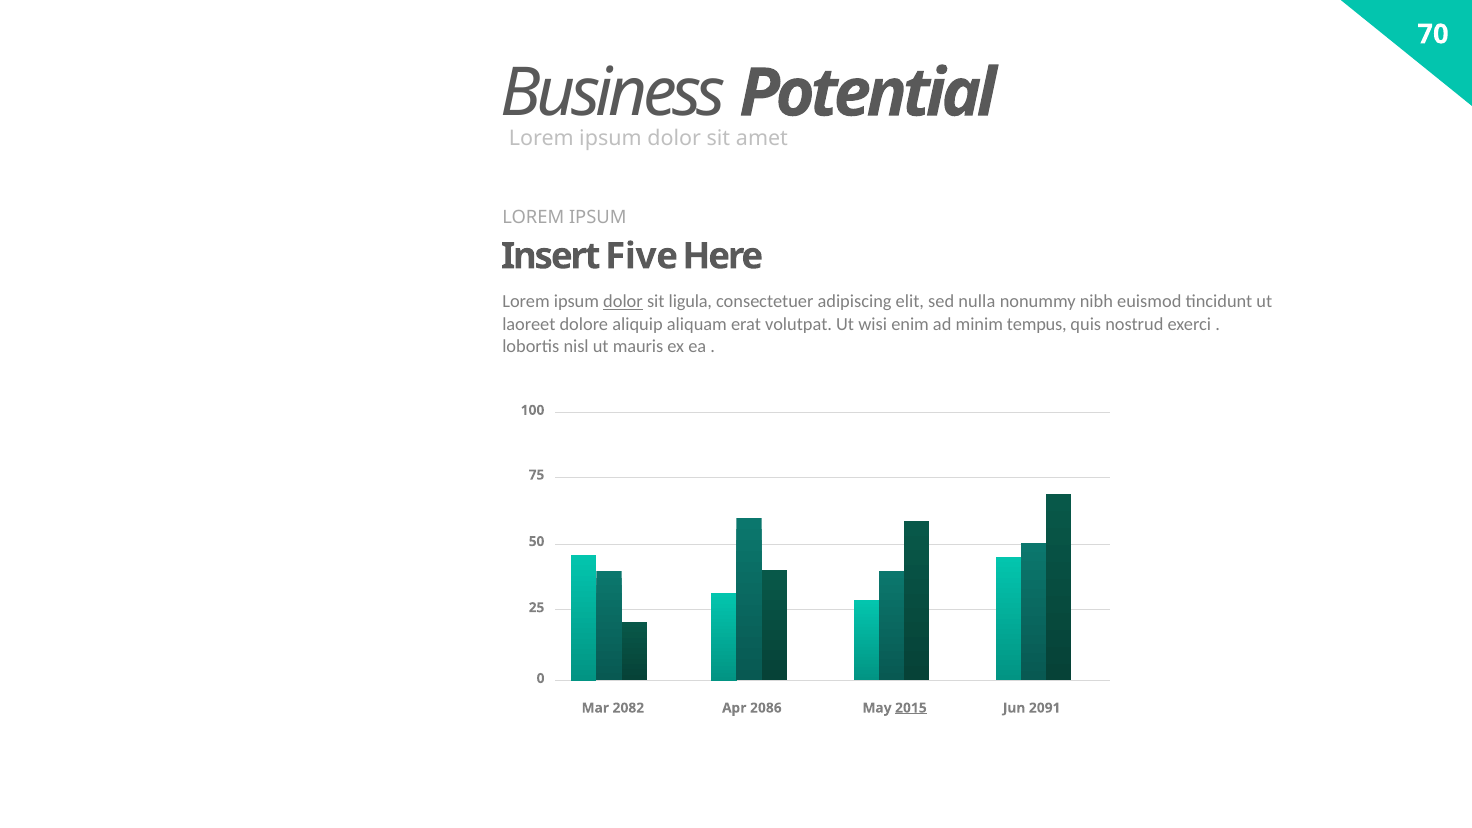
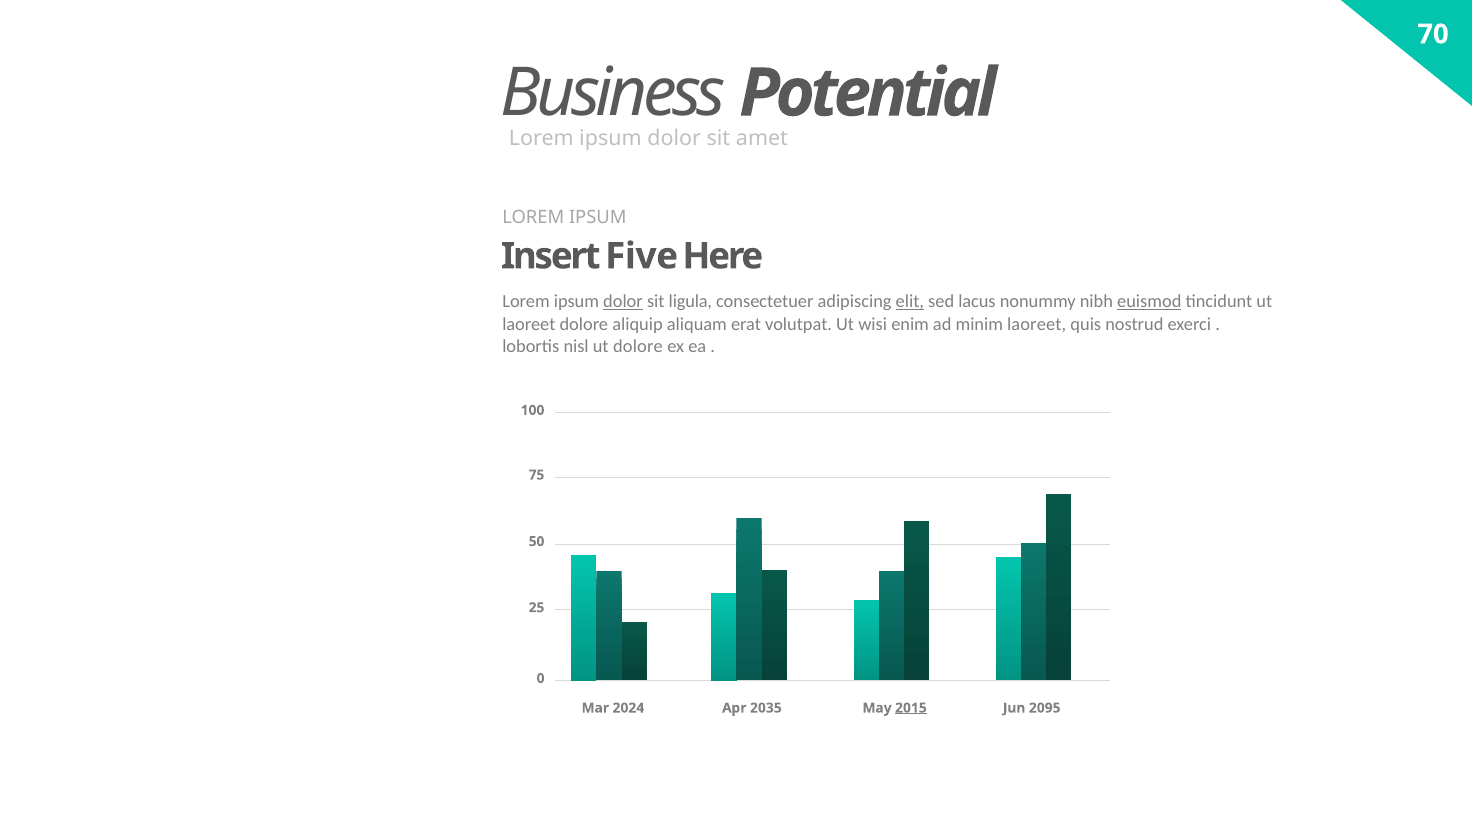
elit underline: none -> present (910, 302)
nulla: nulla -> lacus (977, 302)
euismod underline: none -> present (1149, 302)
minim tempus: tempus -> laoreet (1037, 324)
ut mauris: mauris -> dolore (638, 346)
2082: 2082 -> 2024 (628, 708)
2086: 2086 -> 2035 (766, 708)
2091: 2091 -> 2095 (1045, 708)
